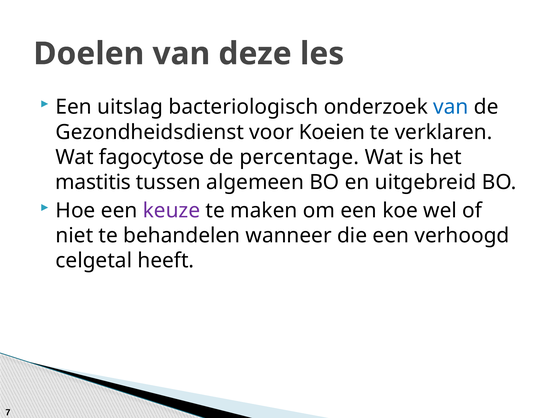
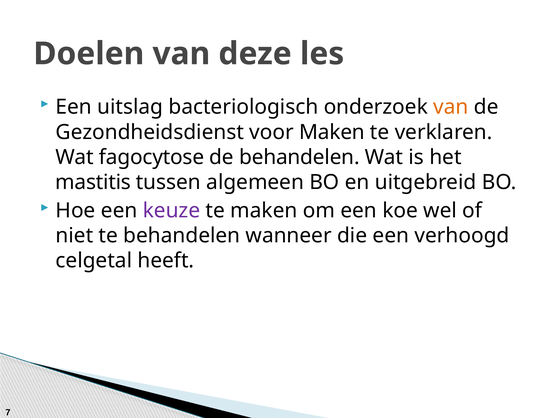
van colour: blue -> orange (451, 107)
voor Koeien: Koeien -> Maken (332, 132)
de percentage: percentage -> behandelen (299, 157)
